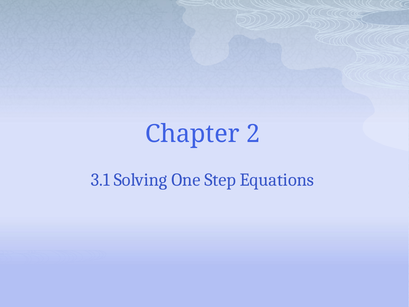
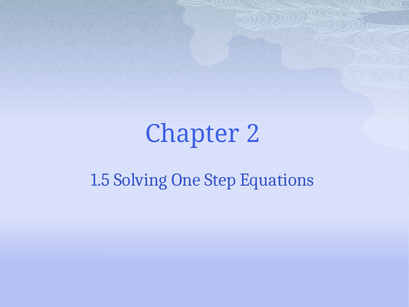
3.1: 3.1 -> 1.5 (100, 180)
